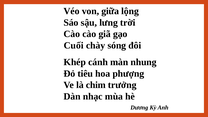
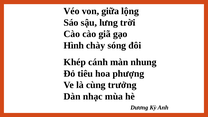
Cuối: Cuối -> Hình (74, 45)
chim: chim -> cùng (96, 85)
